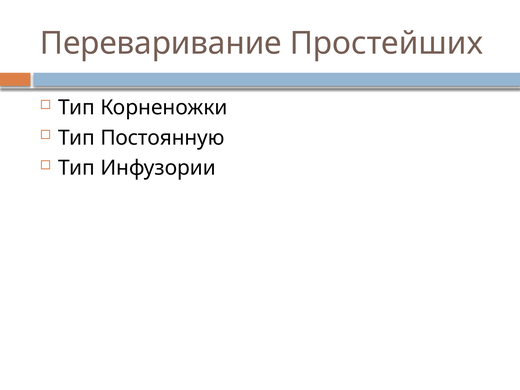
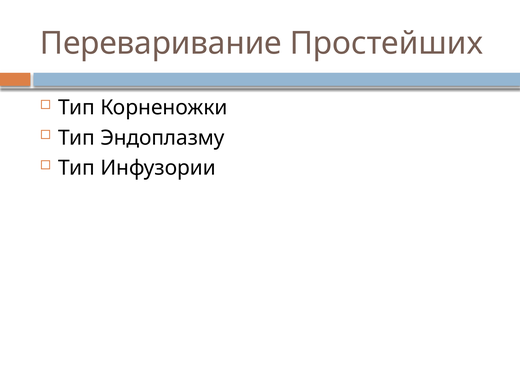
Постоянную: Постоянную -> Эндоплазму (162, 138)
